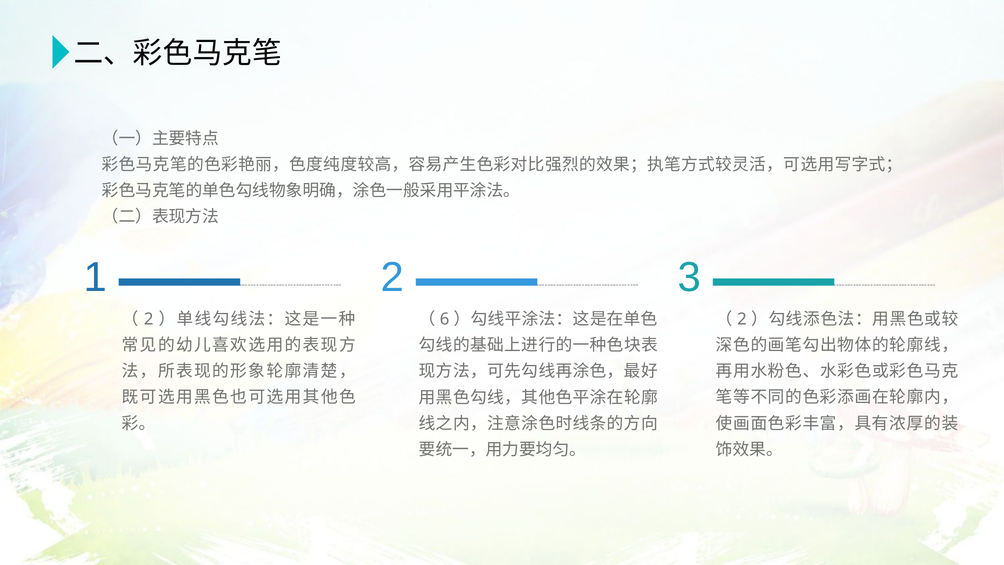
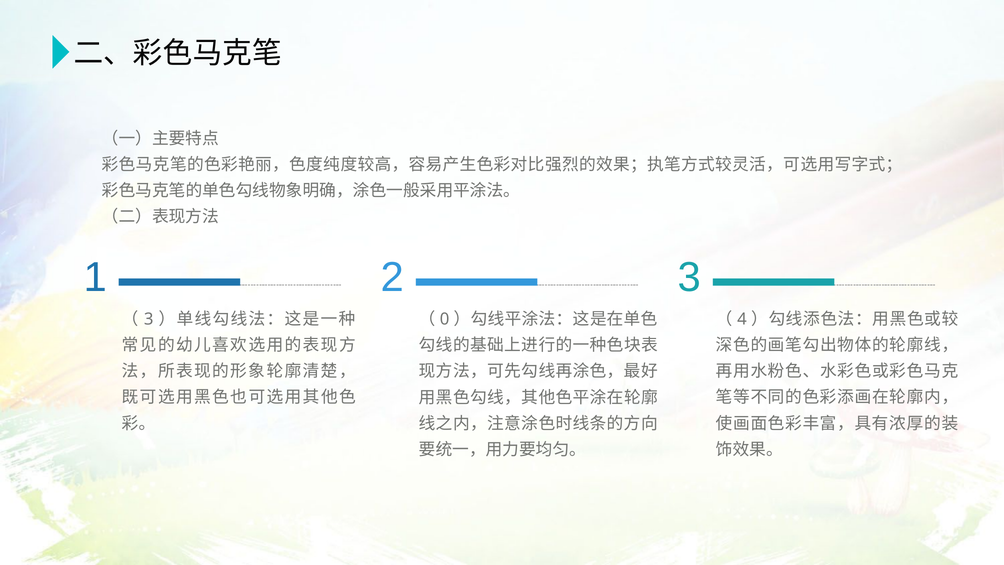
2: 2 -> 3 (149, 319)
6: 6 -> 0 (445, 319)
2: 2 -> 4 (742, 319)
